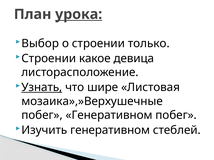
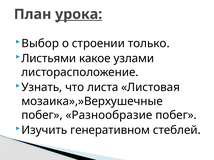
Строении: Строении -> Листьями (49, 59)
девица: девица -> узлами (134, 59)
Узнать underline: present -> none (42, 88)
шире: шире -> листа (103, 88)
побег Генеративном: Генеративном -> Разнообразие (109, 115)
